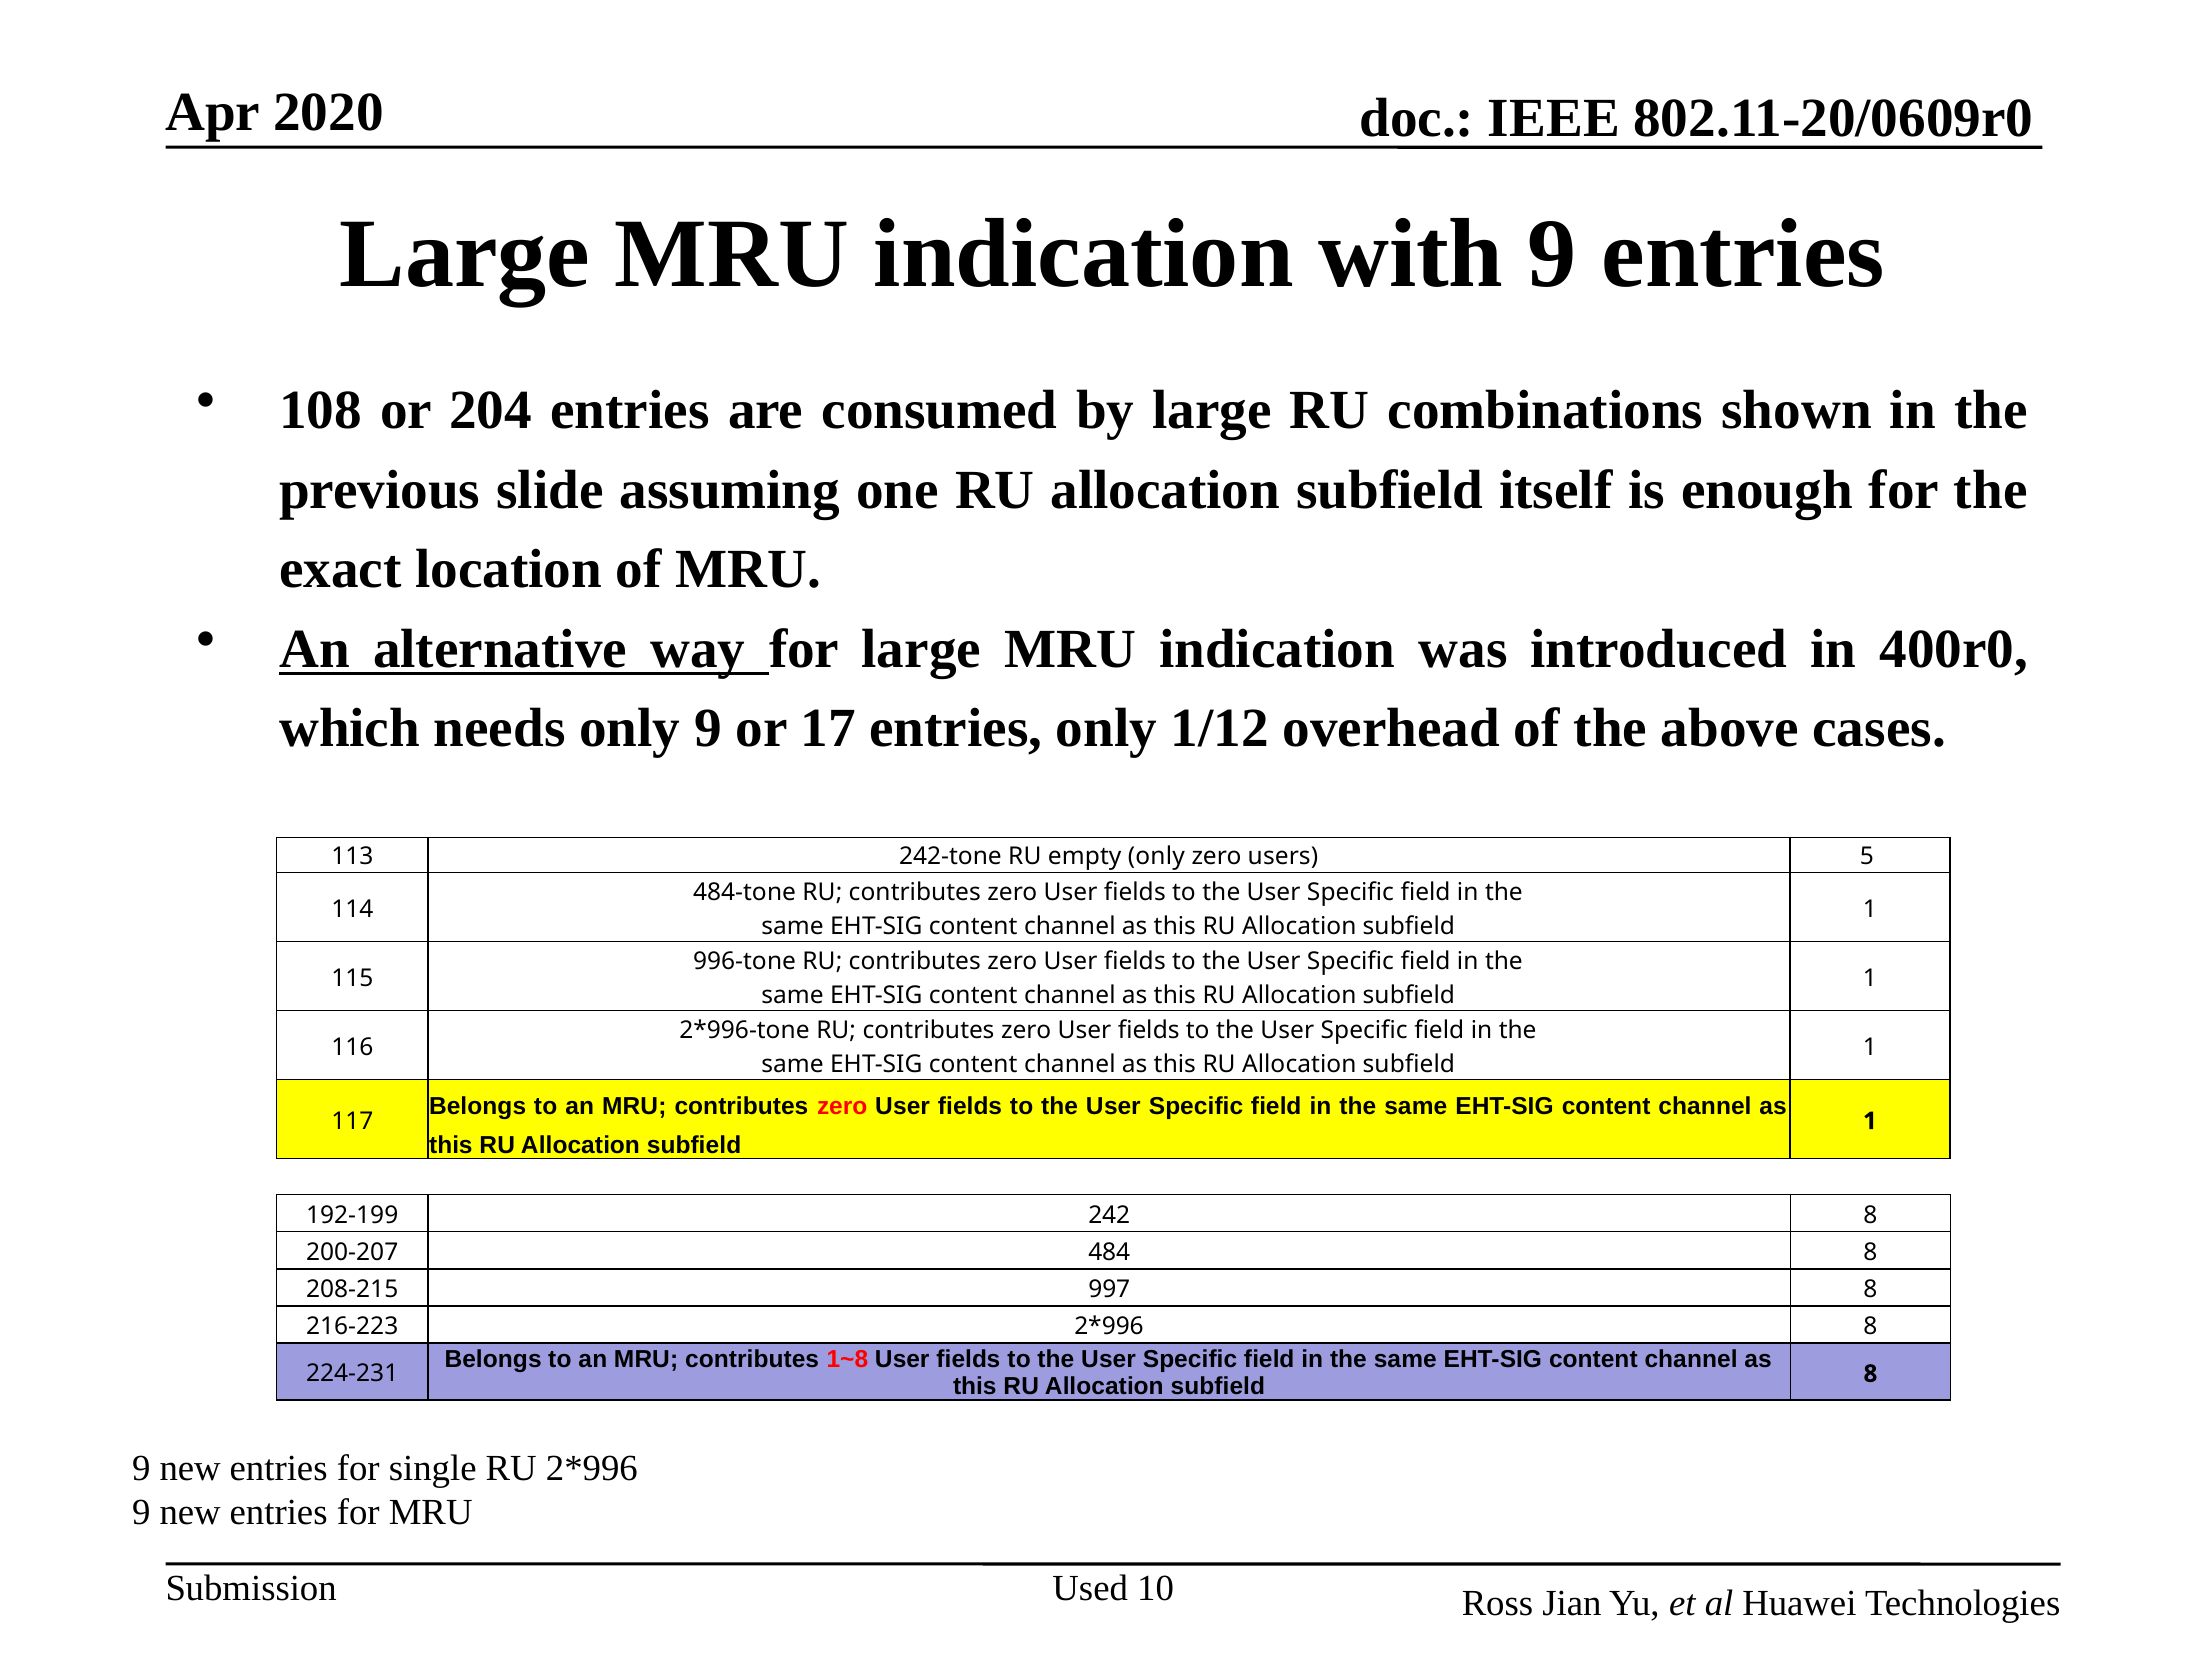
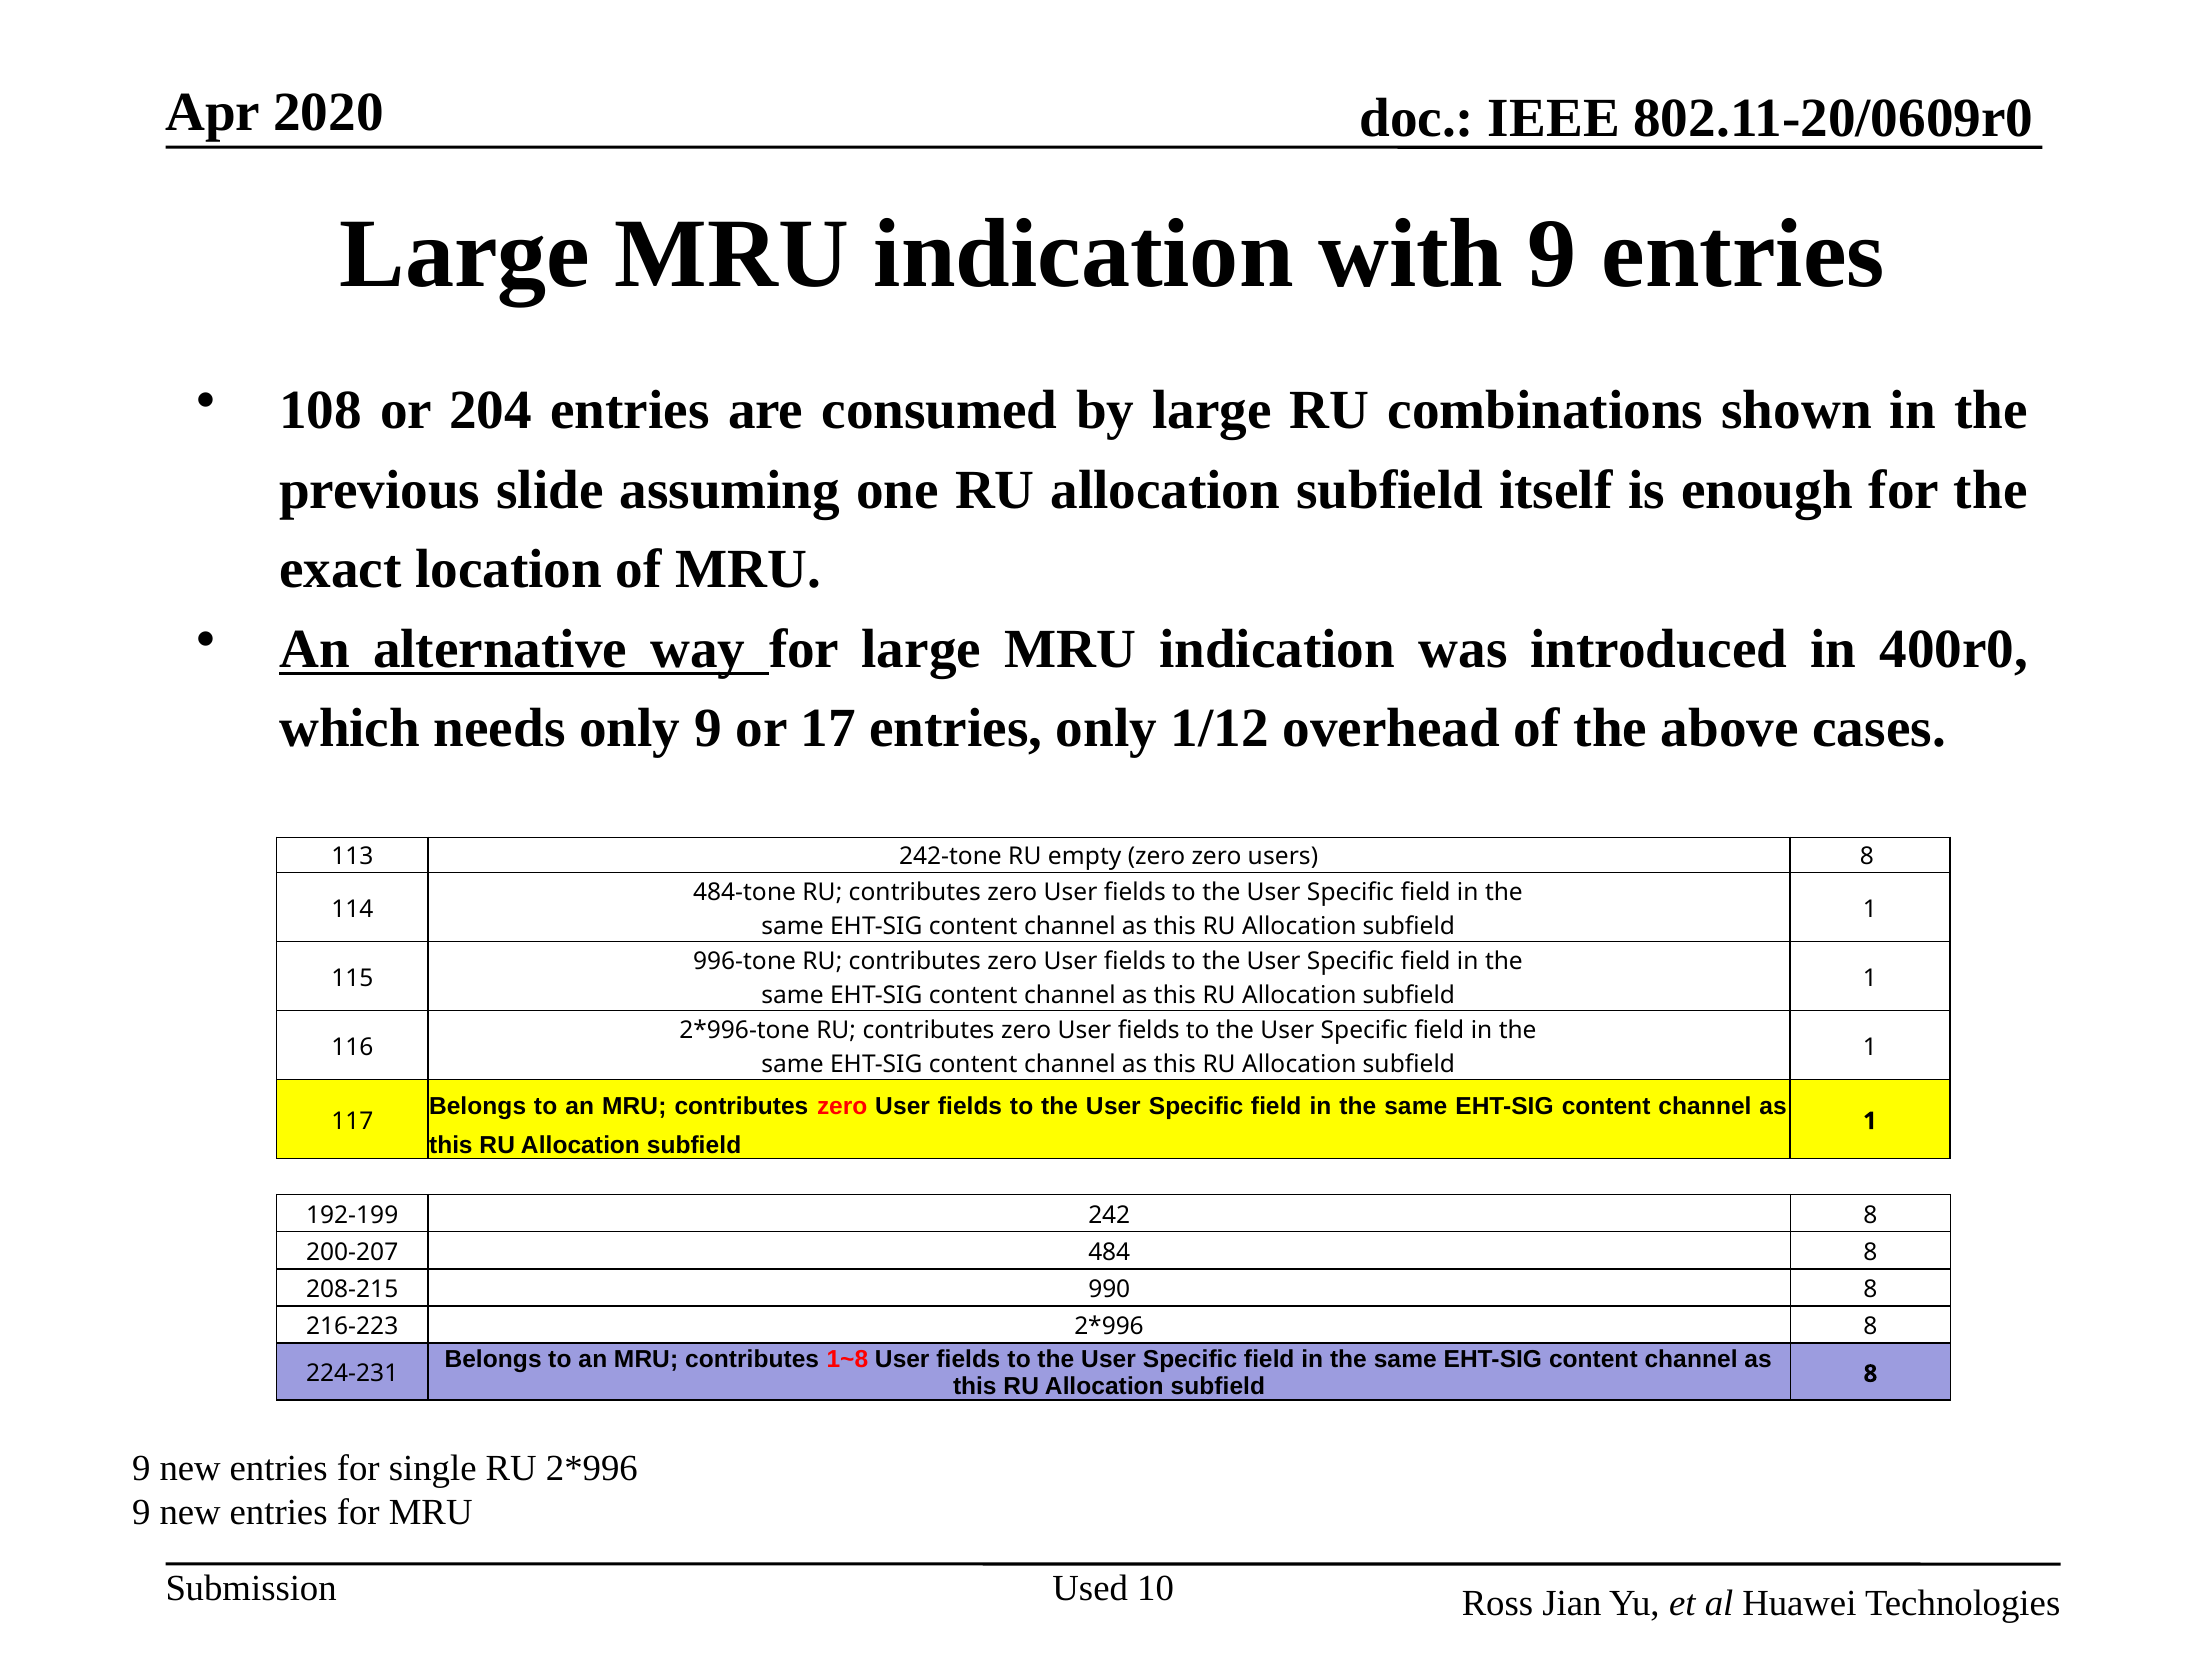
empty only: only -> zero (1157, 857)
users 5: 5 -> 8 (1867, 857)
997: 997 -> 990 (1109, 1290)
